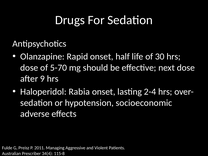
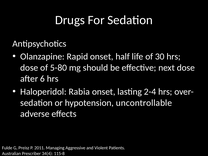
5-70: 5-70 -> 5-80 (59, 68)
9: 9 -> 6 (43, 79)
socioeconomic: socioeconomic -> uncontrollable (144, 103)
